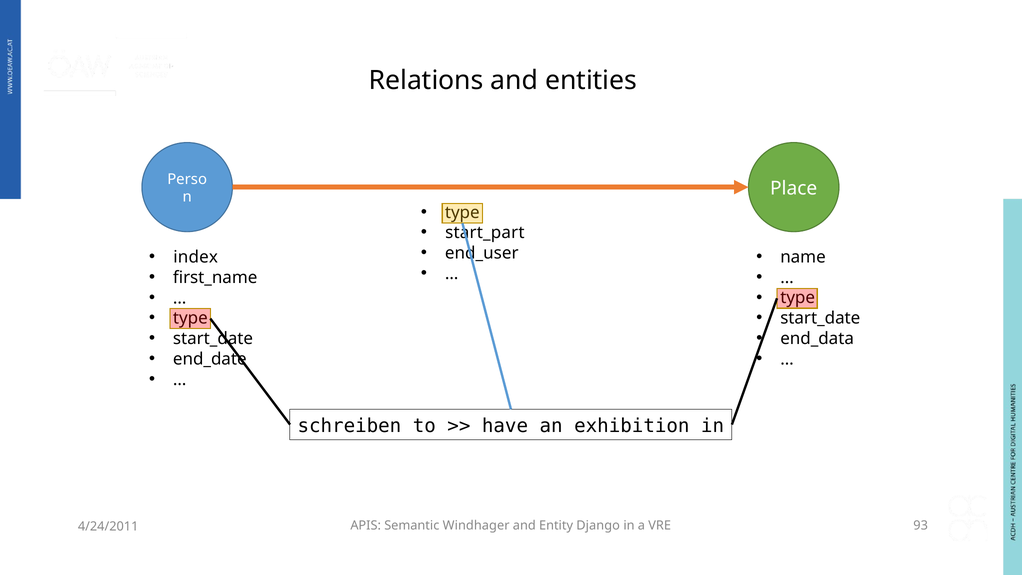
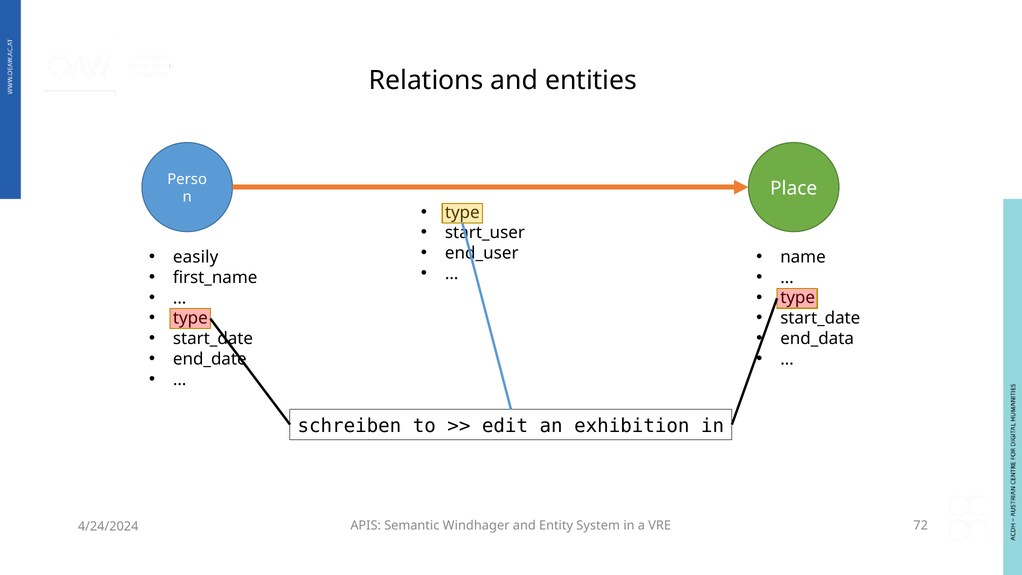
start_part: start_part -> start_user (485, 233)
index: index -> easily (196, 257)
have: have -> edit (505, 426)
Django: Django -> System (598, 525)
93: 93 -> 72 (921, 525)
4/24/2011: 4/24/2011 -> 4/24/2024 (108, 526)
